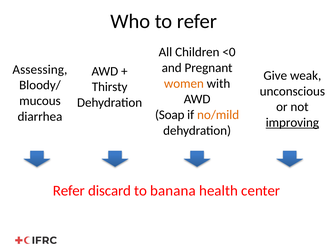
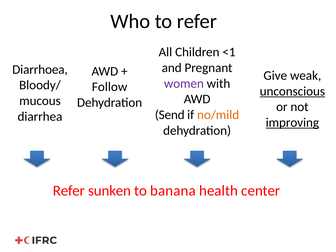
<0: <0 -> <1 (229, 52)
Assessing: Assessing -> Diarrhoea (40, 69)
women colour: orange -> purple (184, 83)
Thirsty: Thirsty -> Follow (110, 87)
unconscious underline: none -> present (292, 91)
Soap: Soap -> Send (170, 115)
discard: discard -> sunken (110, 191)
